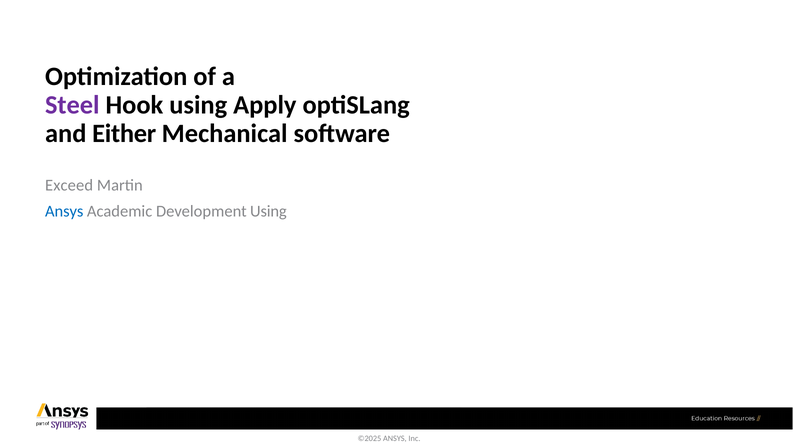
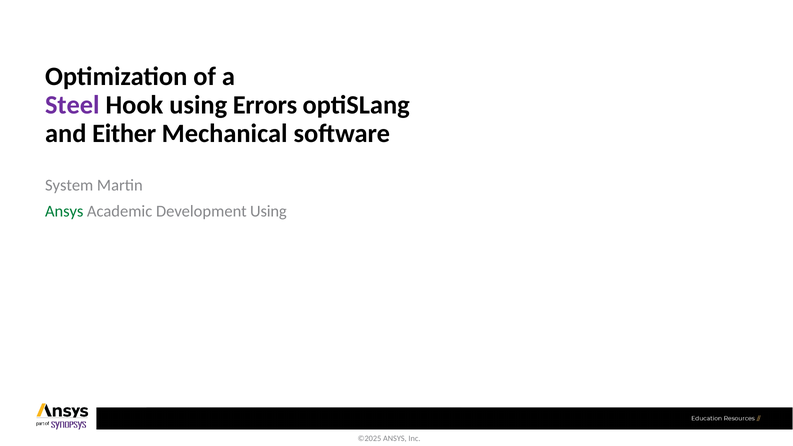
Apply: Apply -> Errors (265, 105)
Exceed: Exceed -> System (69, 185)
Ansys colour: blue -> green (64, 211)
